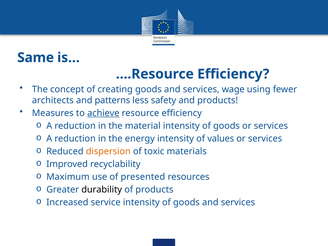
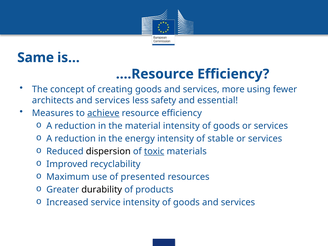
wage: wage -> more (233, 89)
patterns: patterns -> services (112, 100)
and products: products -> essential (218, 100)
values: values -> stable (221, 139)
dispersion colour: orange -> black (108, 151)
toxic underline: none -> present (154, 151)
